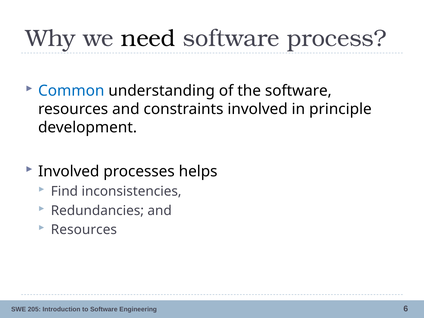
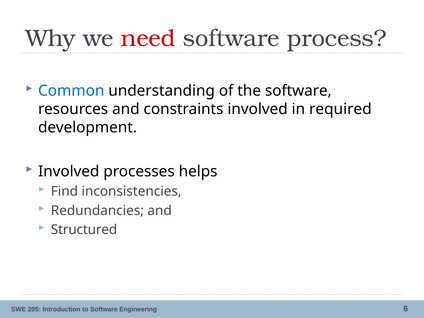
need colour: black -> red (148, 38)
principle: principle -> required (340, 109)
Resources: Resources -> Structured (84, 230)
